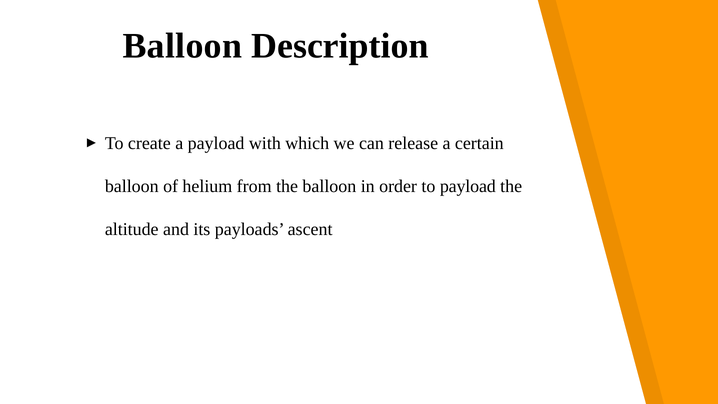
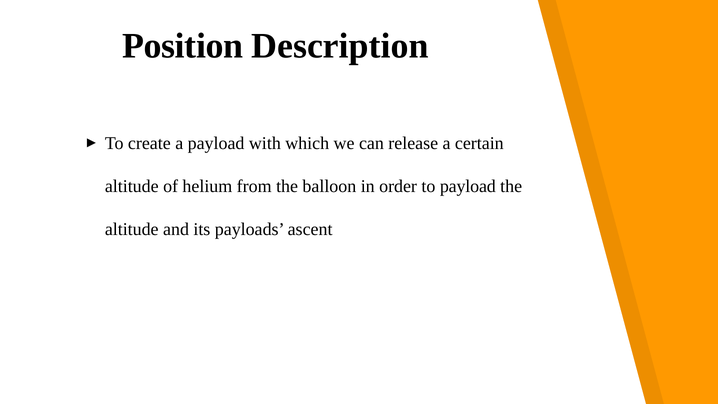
Balloon: Balloon -> Position (183, 46)
balloon: balloon -> altitude (132, 186)
